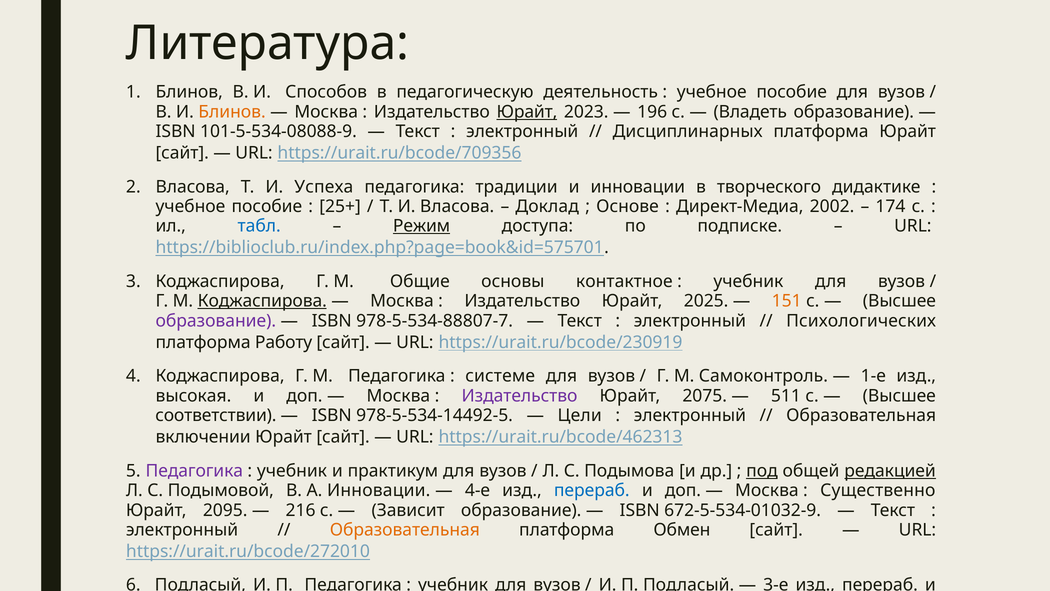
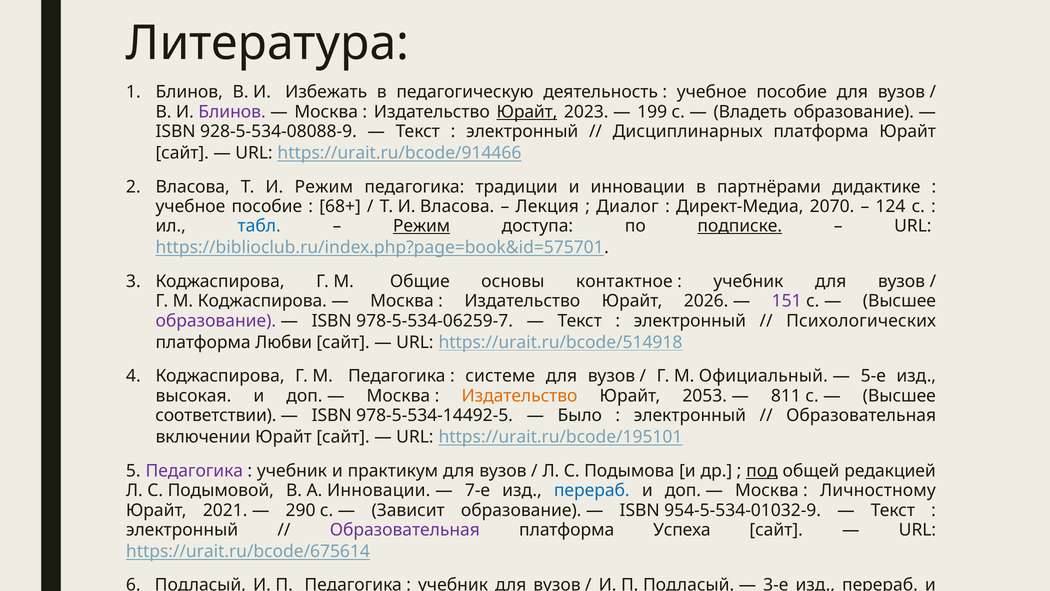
Способов: Способов -> Избежать (326, 92)
Блинов colour: orange -> purple (232, 112)
196: 196 -> 199 (652, 112)
101-5-534-08088-9: 101-5-534-08088-9 -> 928-5-534-08088-9 (278, 131)
https://urait.ru/bcode/709356: https://urait.ru/bcode/709356 -> https://urait.ru/bcode/914466 (399, 153)
И Успеха: Успеха -> Режим (324, 187)
творческого: творческого -> партнёрами (769, 187)
25+: 25+ -> 68+ (340, 206)
Доклад: Доклад -> Лекция (547, 206)
Основе: Основе -> Диалог (627, 206)
2002: 2002 -> 2070 (832, 206)
174: 174 -> 124 (890, 206)
подписке underline: none -> present (740, 226)
Коджаспирова underline: present -> none (262, 301)
2025: 2025 -> 2026 (706, 301)
151 colour: orange -> purple (787, 301)
978-5-534-88807-7: 978-5-534-88807-7 -> 978-5-534-06259-7 (435, 321)
Работу: Работу -> Любви (284, 342)
https://urait.ru/bcode/230919: https://urait.ru/bcode/230919 -> https://urait.ru/bcode/514918 (560, 342)
Самоконтроль: Самоконтроль -> Официальный (763, 376)
1-е: 1-е -> 5-е (873, 376)
Издательство colour: purple -> orange (519, 396)
2075: 2075 -> 2053 (705, 396)
511: 511 -> 811 (786, 396)
Цели: Цели -> Было (580, 415)
https://urait.ru/bcode/462313: https://urait.ru/bcode/462313 -> https://urait.ru/bcode/195101 (560, 437)
редакцией underline: present -> none (890, 470)
4-е: 4-е -> 7-е (478, 490)
Существенно: Существенно -> Личностному (878, 490)
2095: 2095 -> 2021 (225, 510)
216: 216 -> 290 (301, 510)
672-5-534-01032-9: 672-5-534-01032-9 -> 954-5-534-01032-9 (743, 510)
Образовательная colour: orange -> purple (405, 530)
Обмен: Обмен -> Успеха (682, 530)
https://urait.ru/bcode/272010: https://urait.ru/bcode/272010 -> https://urait.ru/bcode/675614 (248, 551)
